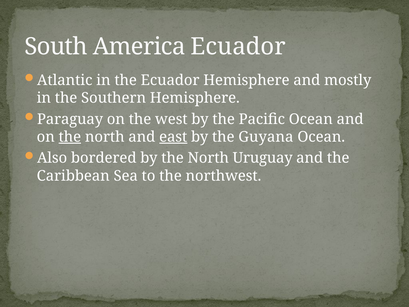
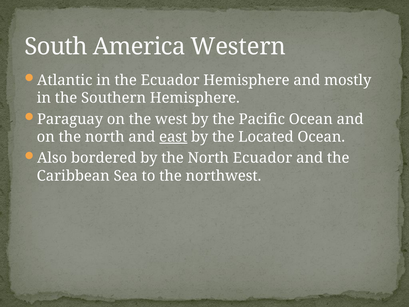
America Ecuador: Ecuador -> Western (238, 47)
the underline: present -> none (70, 137)
Guyana: Guyana -> Located (266, 137)
North Uruguay: Uruguay -> Ecuador (262, 158)
